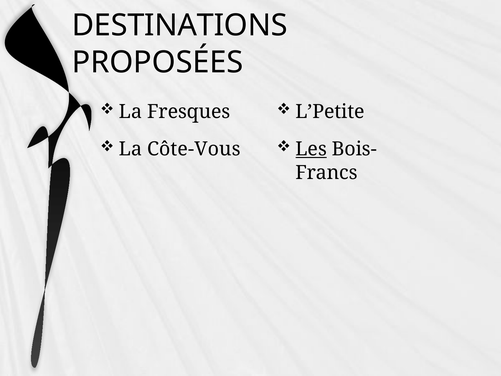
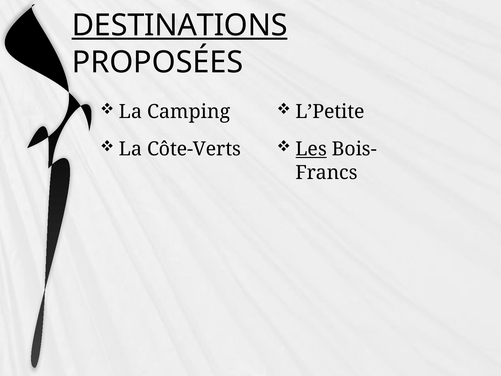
DESTINATIONS underline: none -> present (180, 26)
Fresques: Fresques -> Camping (189, 112)
Côte-Vous: Côte-Vous -> Côte-Verts (194, 149)
